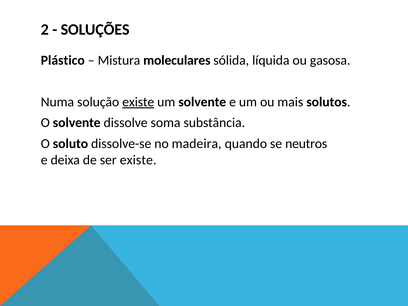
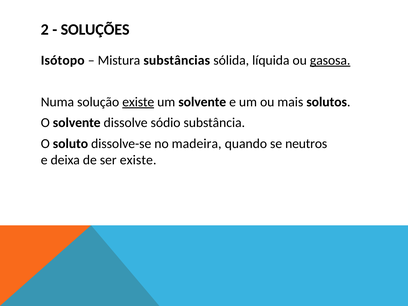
Plástico: Plástico -> Isótopo (63, 60)
moleculares: moleculares -> substâncias (177, 60)
gasosa underline: none -> present (330, 60)
soma: soma -> sódio (166, 123)
